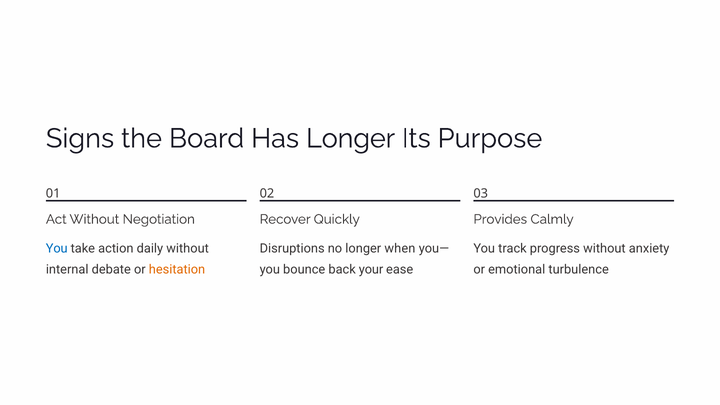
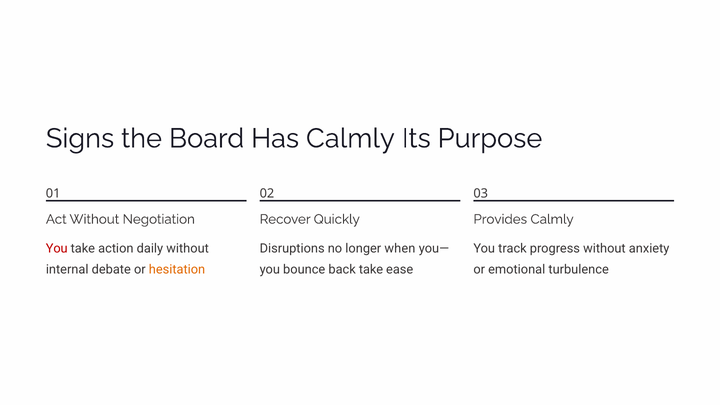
Has Longer: Longer -> Calmly (350, 138)
You colour: blue -> red (57, 249)
back your: your -> take (371, 269)
